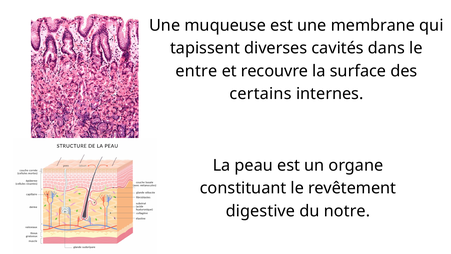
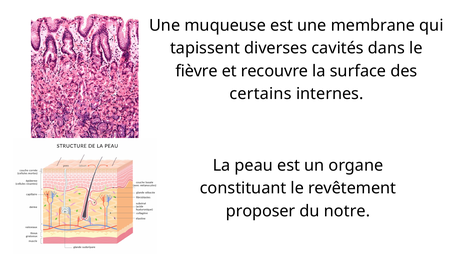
entre: entre -> fièvre (197, 71)
digestive: digestive -> proposer (261, 211)
